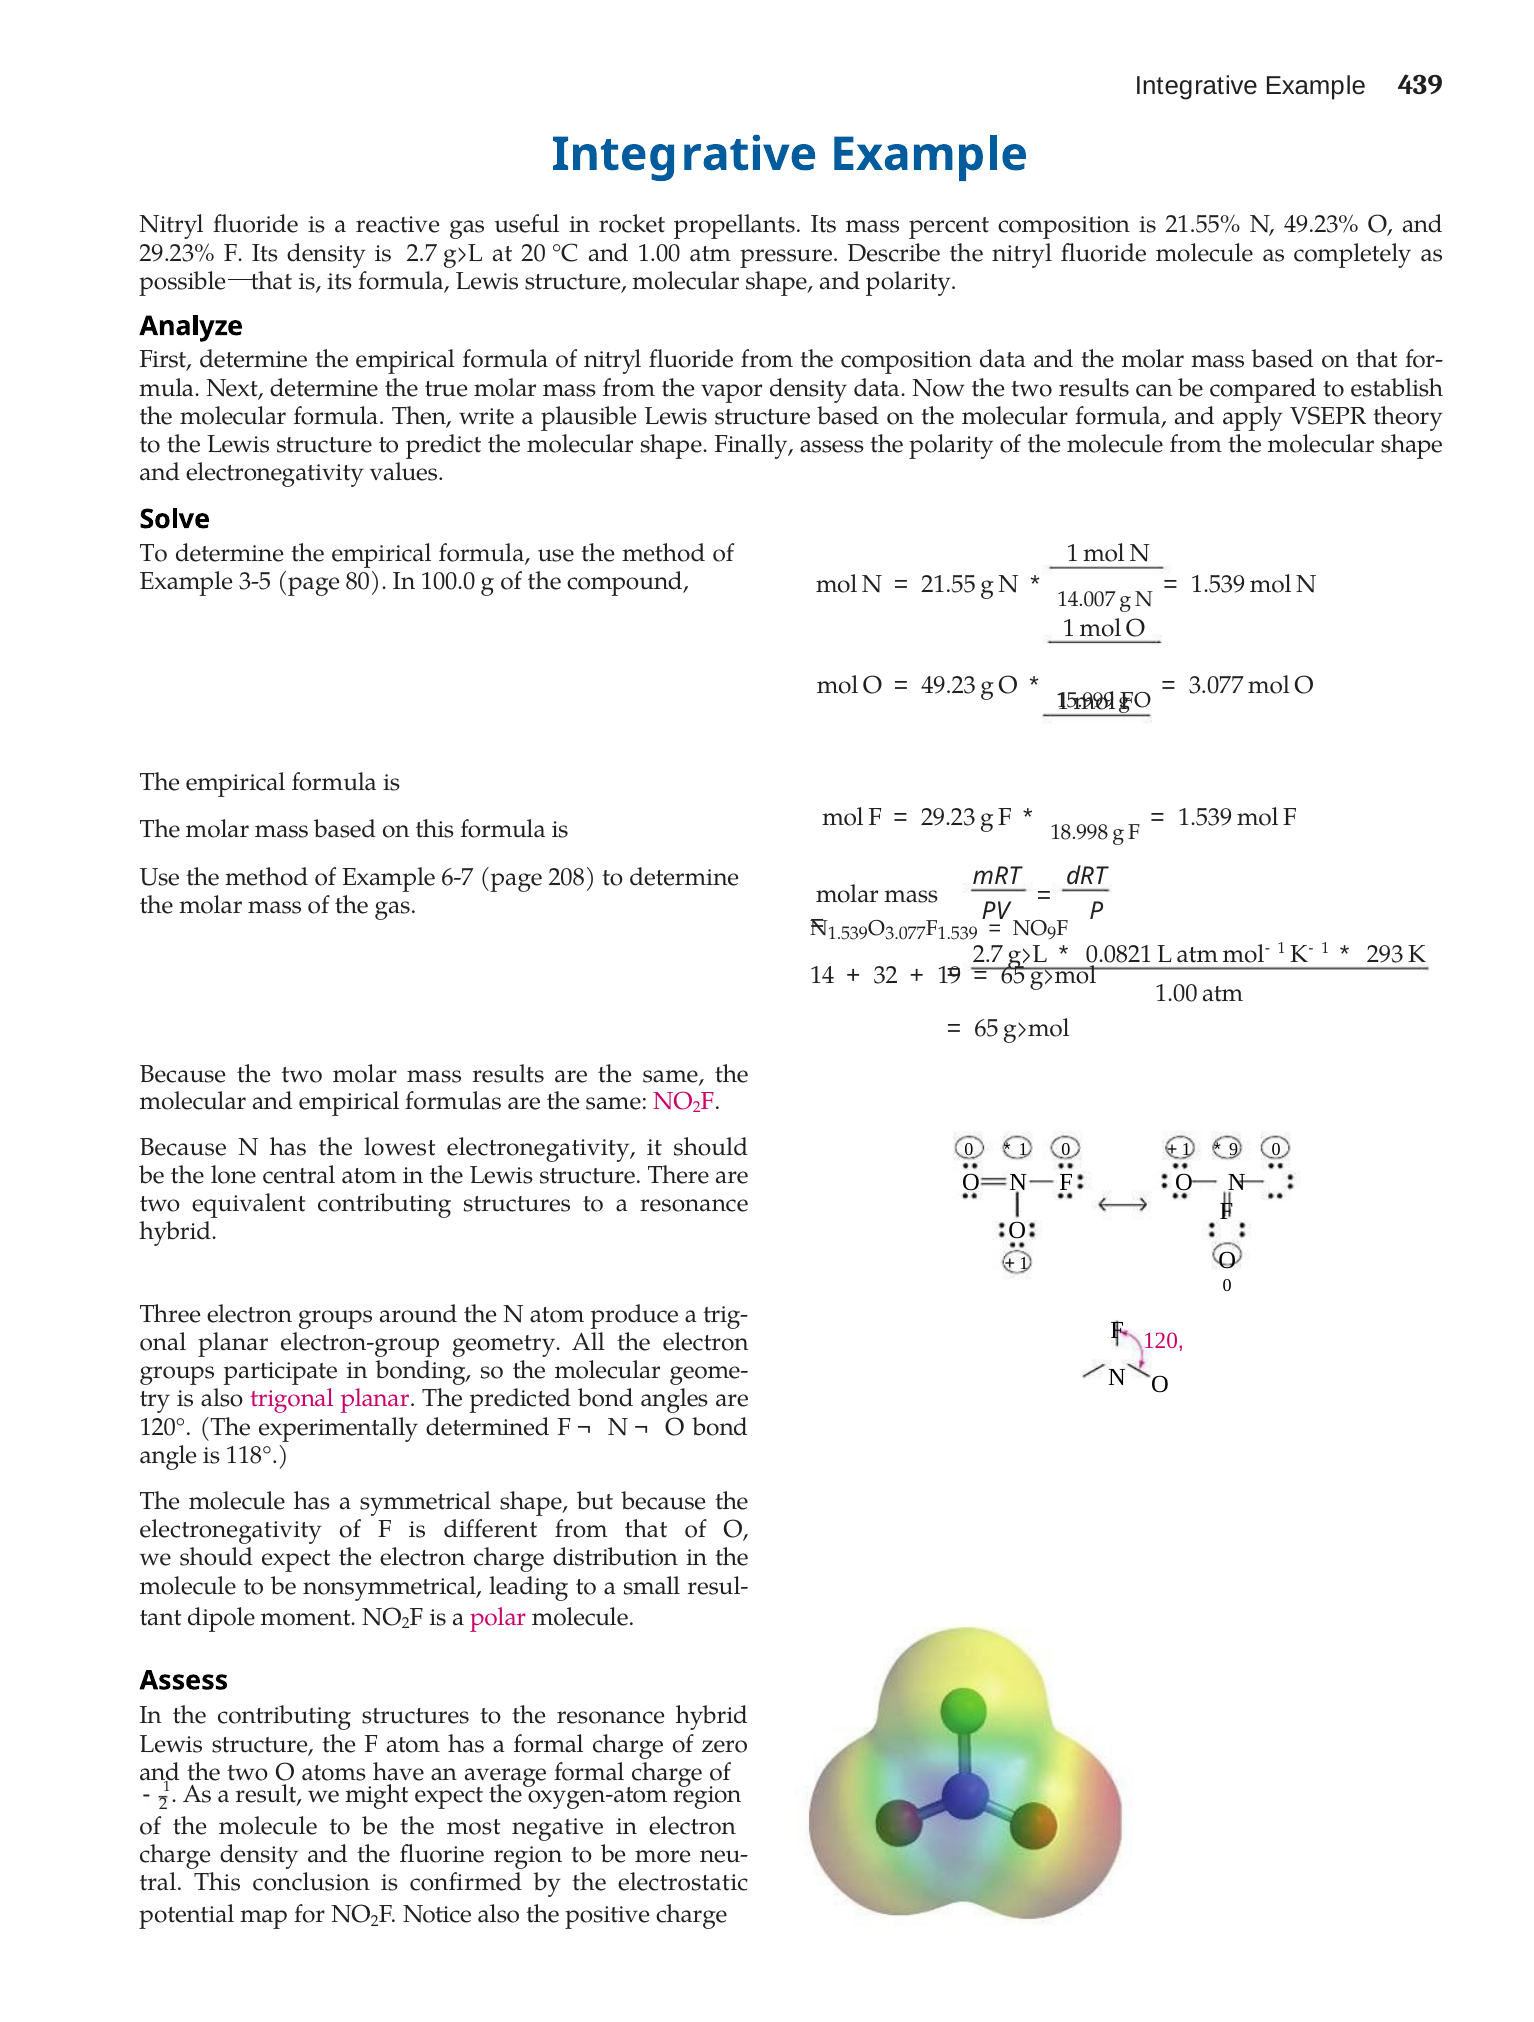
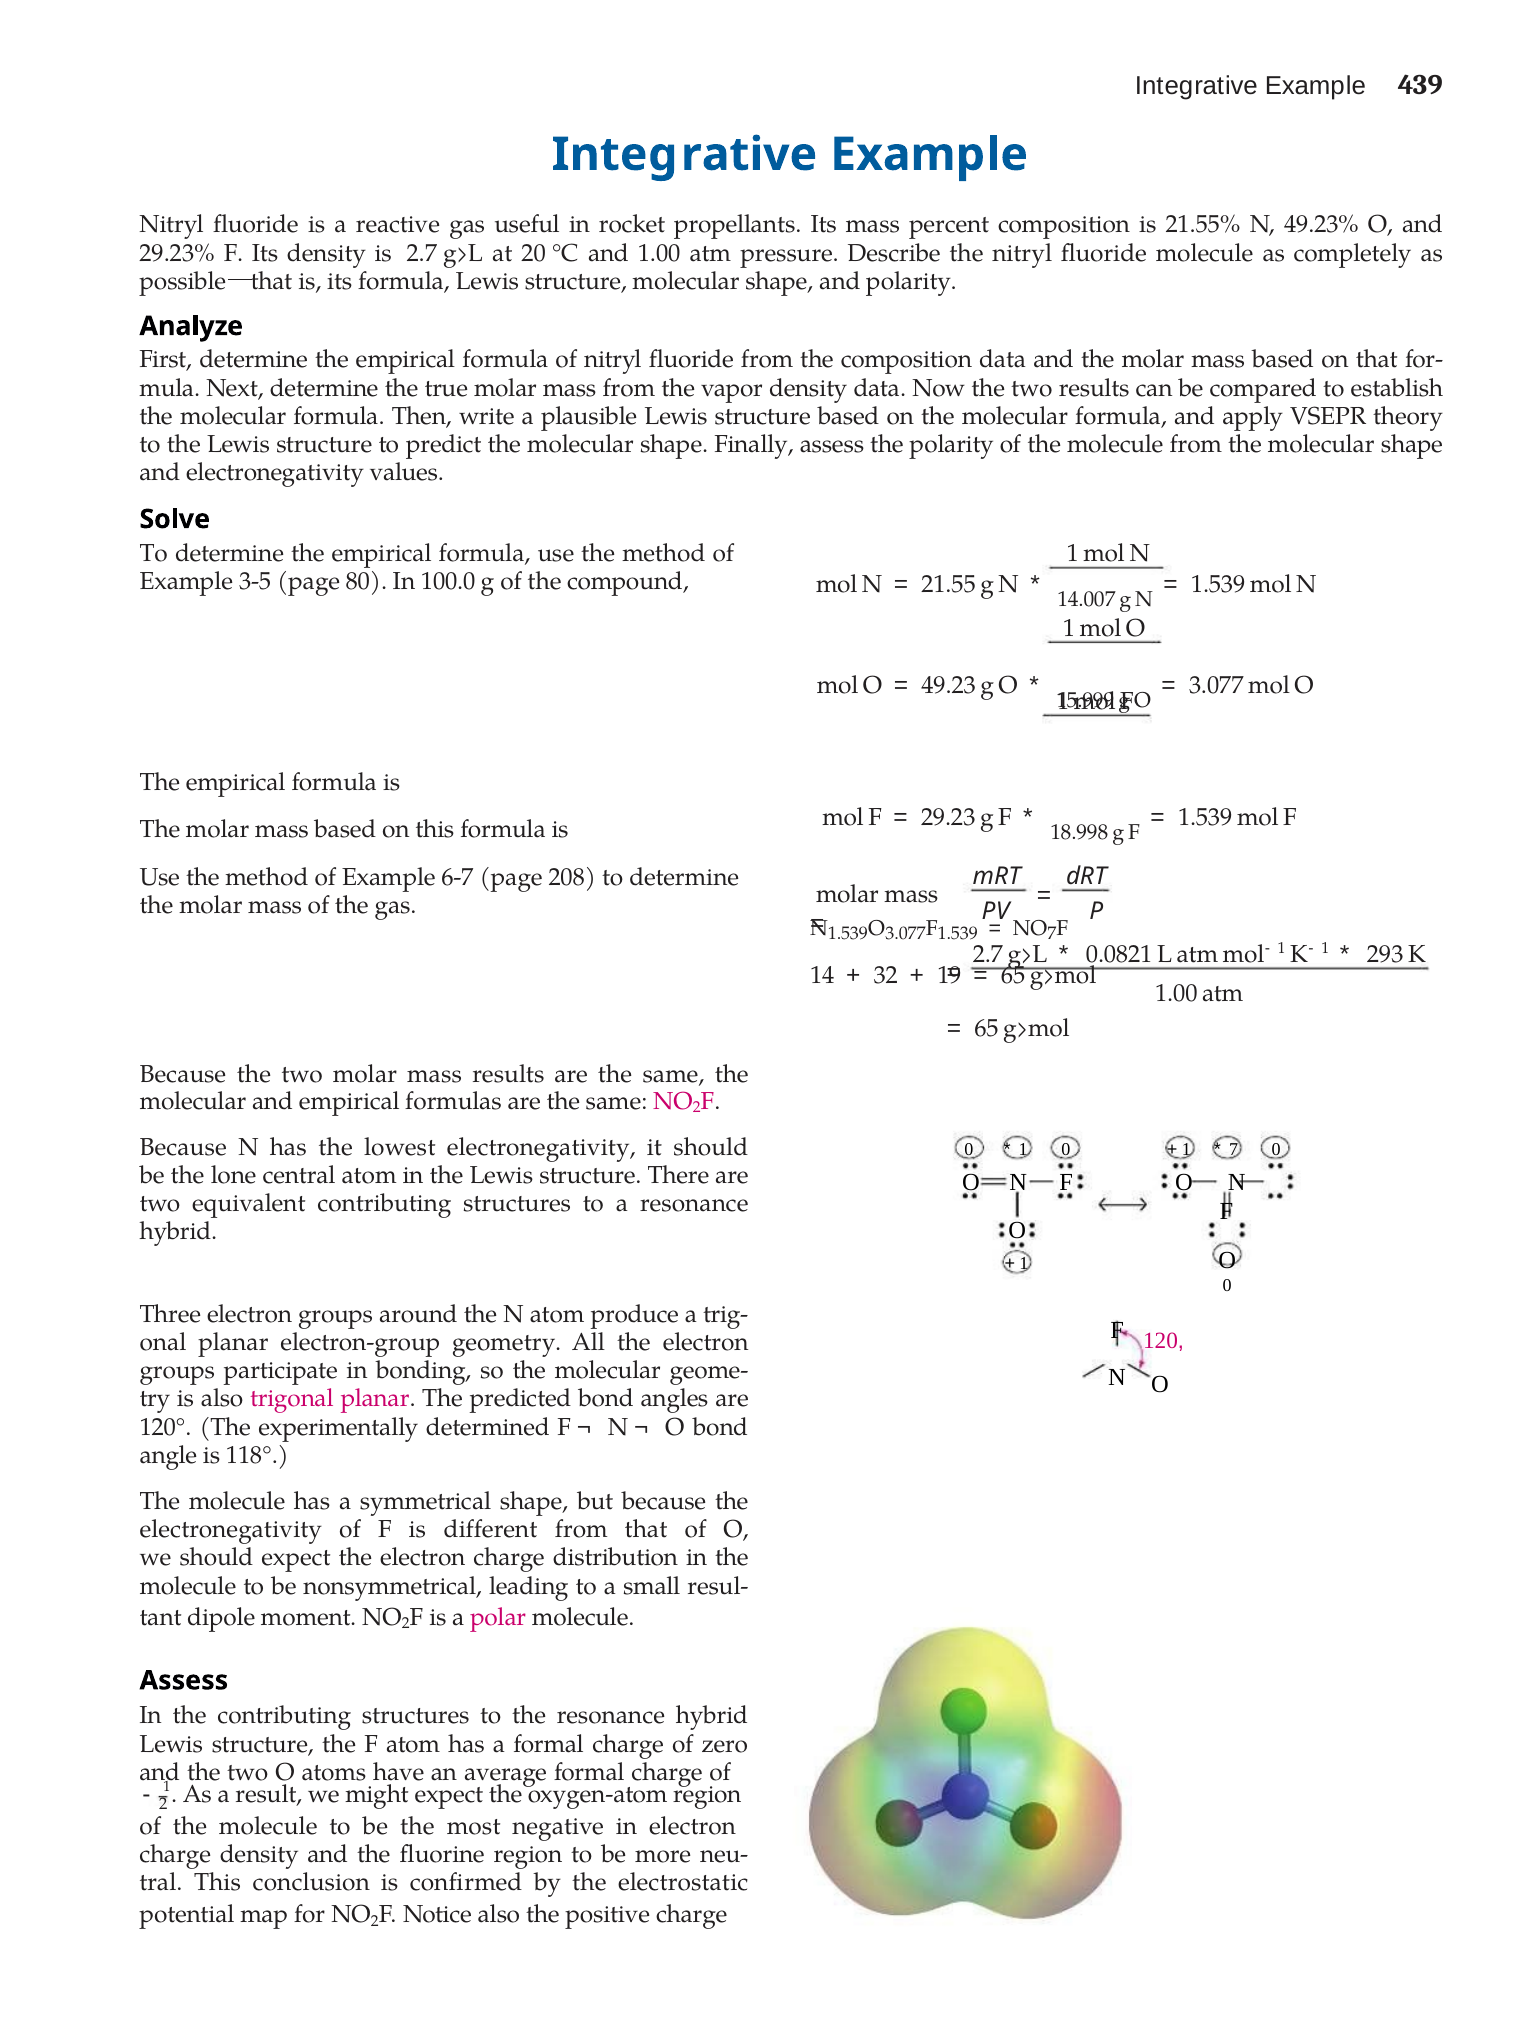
9: 9 -> 7 (1052, 934)
9: 9 -> 7 (1234, 1149)
